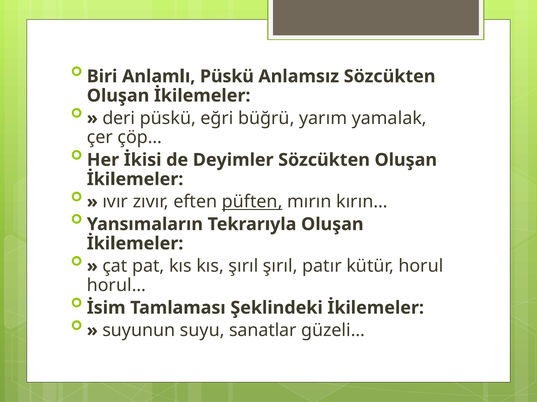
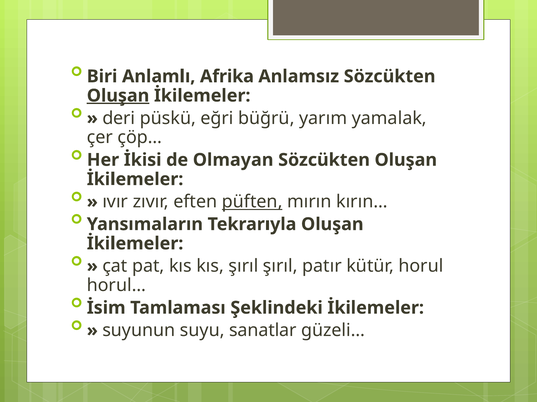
Anlamlı Püskü: Püskü -> Afrika (227, 77)
Oluşan underline: none -> present (118, 96)
Deyimler: Deyimler -> Olmayan (233, 160)
